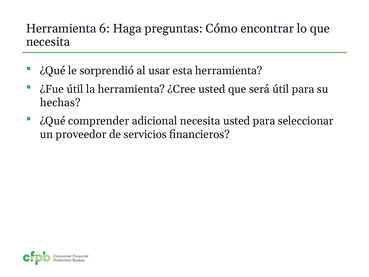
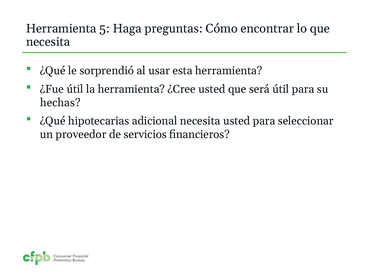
6: 6 -> 5 (105, 29)
comprender: comprender -> hipotecarias (99, 121)
